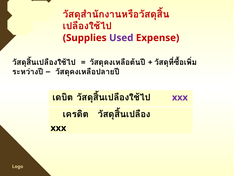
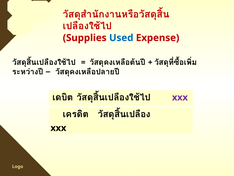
Used colour: purple -> blue (121, 38)
